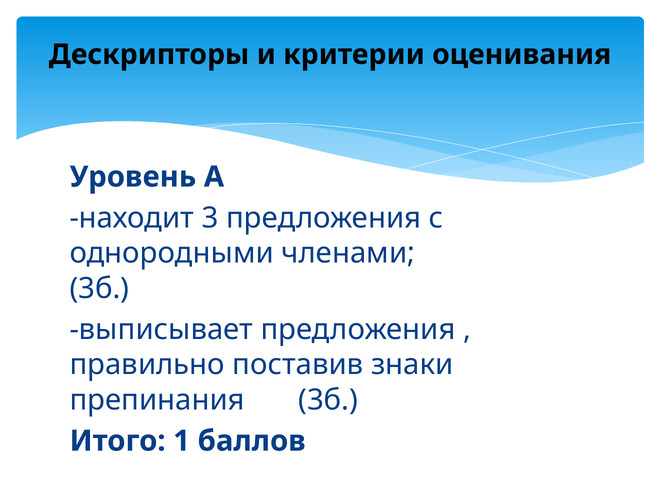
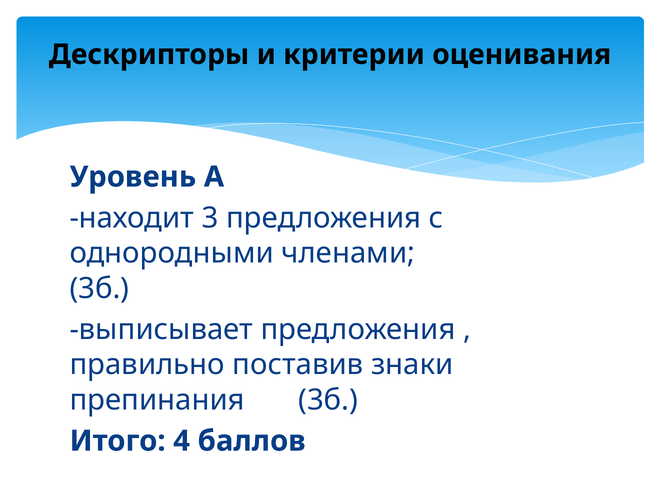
1: 1 -> 4 (182, 441)
